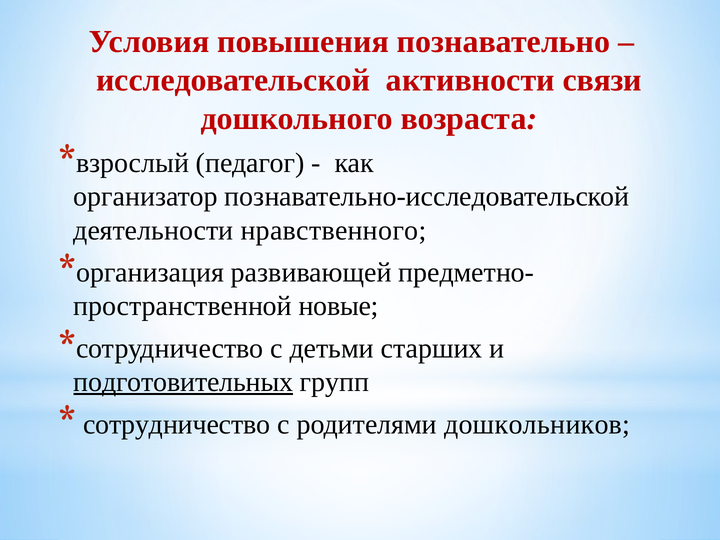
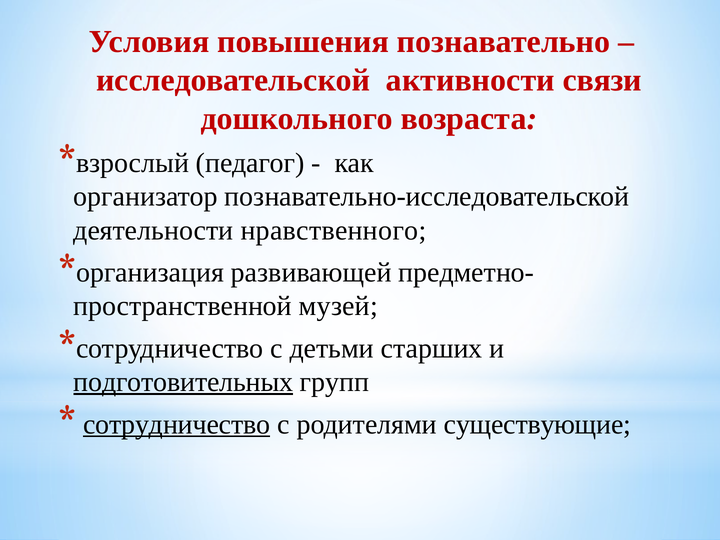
новые: новые -> музей (338, 306)
сотрудничество underline: none -> present (177, 424)
дошкольников: дошкольников -> существующие (537, 424)
